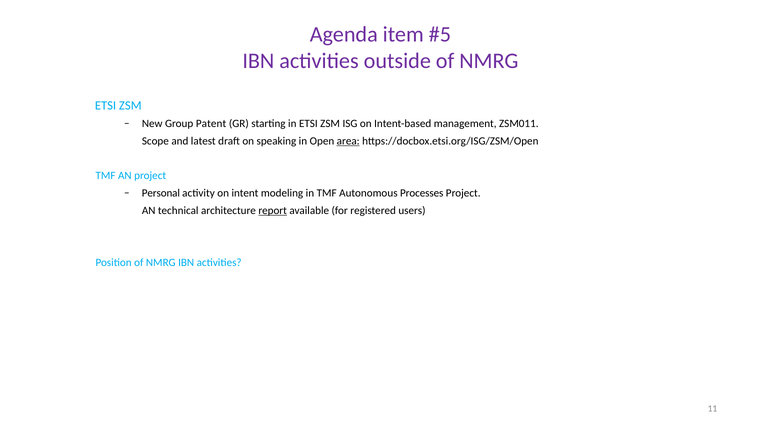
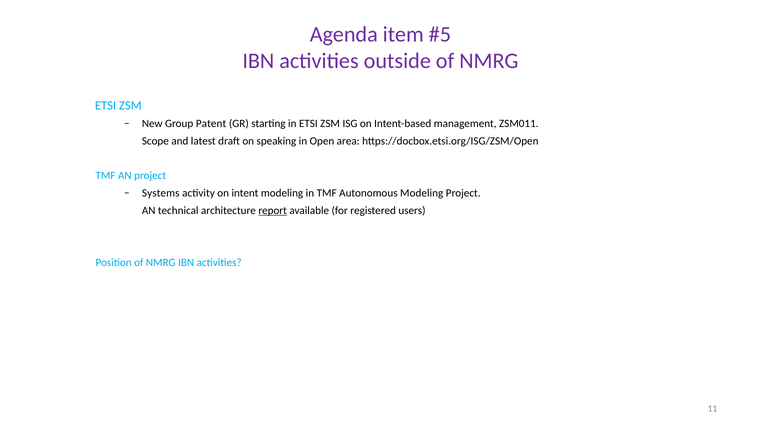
area underline: present -> none (348, 141)
Personal: Personal -> Systems (161, 193)
Autonomous Processes: Processes -> Modeling (422, 193)
